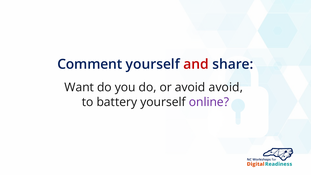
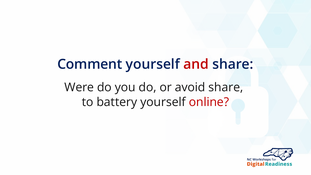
Want: Want -> Were (79, 87)
avoid avoid: avoid -> share (226, 87)
online colour: purple -> red (209, 102)
